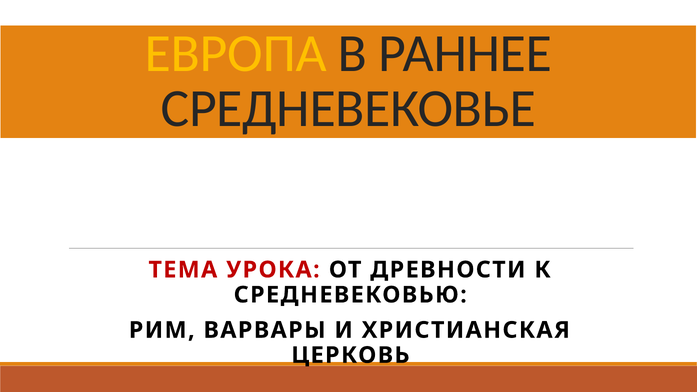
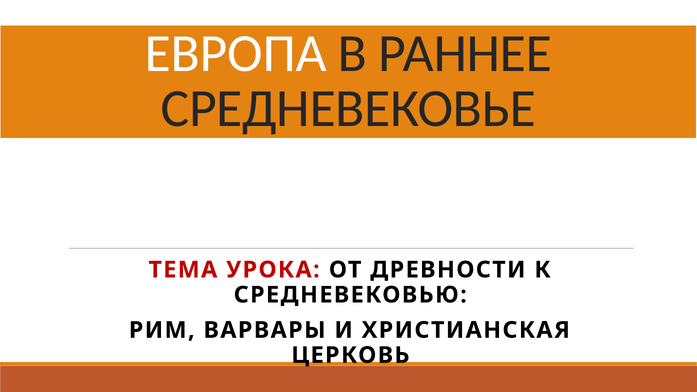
ЕВРОПА colour: yellow -> white (236, 54)
